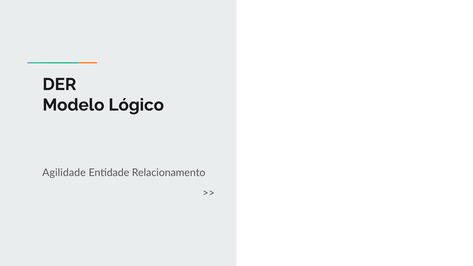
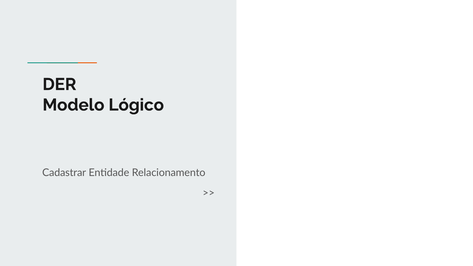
Agilidade: Agilidade -> Cadastrar (64, 173)
